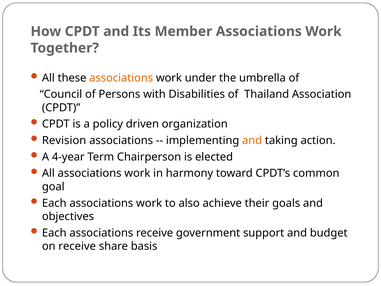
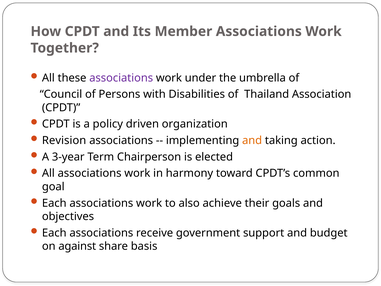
associations colour: orange -> purple (121, 78)
4-year: 4-year -> 3-year (68, 157)
on receive: receive -> against (77, 246)
